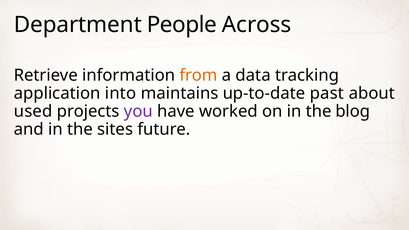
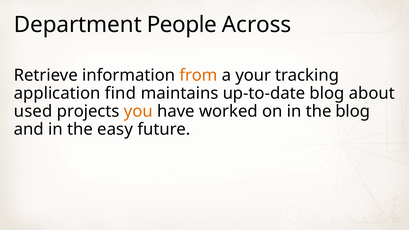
data: data -> your (253, 75)
into: into -> find (121, 93)
up-to-date past: past -> blog (327, 93)
you colour: purple -> orange (138, 111)
sites: sites -> easy (115, 129)
